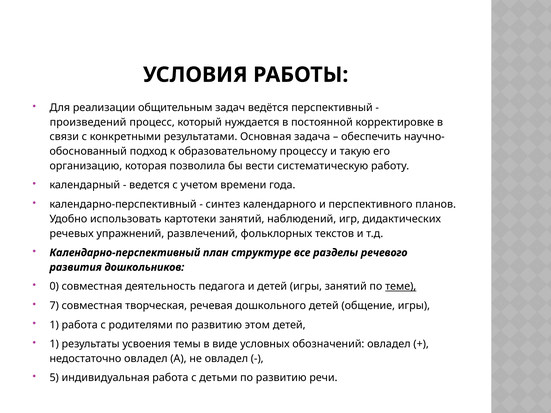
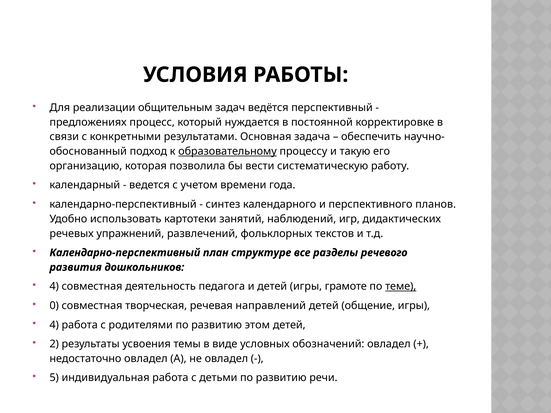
произведений: произведений -> предложениях (88, 122)
образовательному underline: none -> present (228, 151)
0: 0 -> 4 (54, 287)
игры занятий: занятий -> грамоте (346, 287)
7: 7 -> 0 (54, 306)
дошкольного: дошкольного -> направлений (271, 306)
1: 1 -> 4 (54, 325)
1: 1 -> 2 (54, 344)
